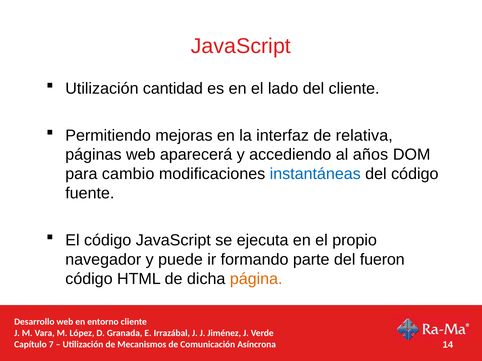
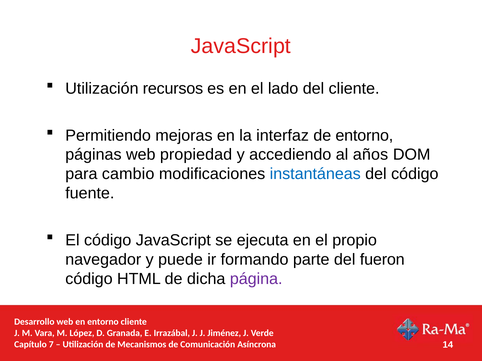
cantidad: cantidad -> recursos (173, 88)
de relativa: relativa -> entorno (364, 136)
aparecerá: aparecerá -> propiedad (196, 155)
página colour: orange -> purple (256, 279)
